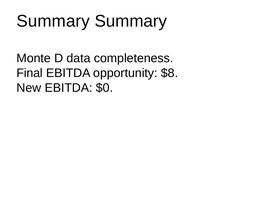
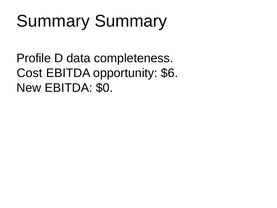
Monte: Monte -> Profile (34, 58)
Final: Final -> Cost (30, 73)
$8: $8 -> $6 (170, 73)
